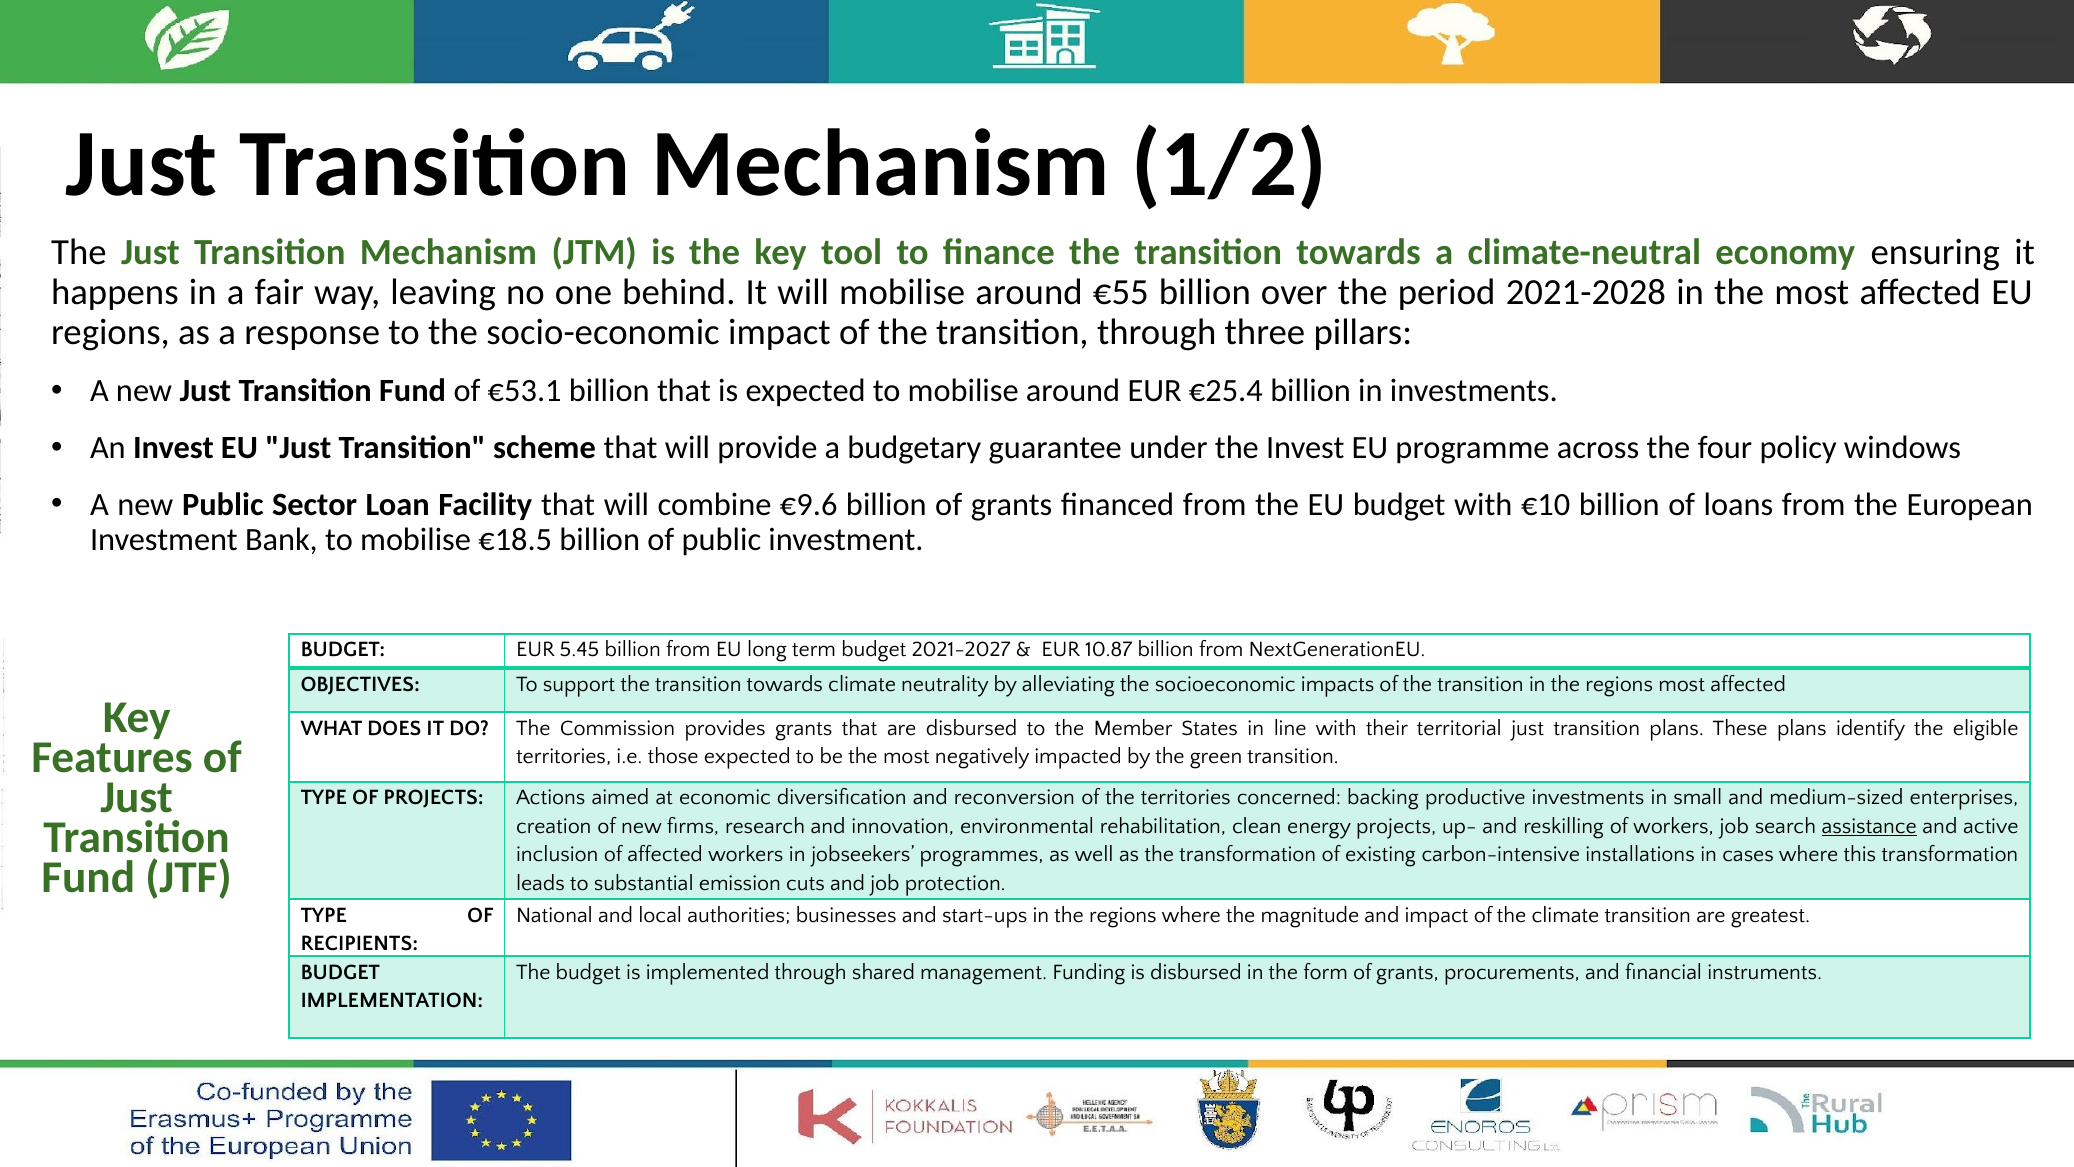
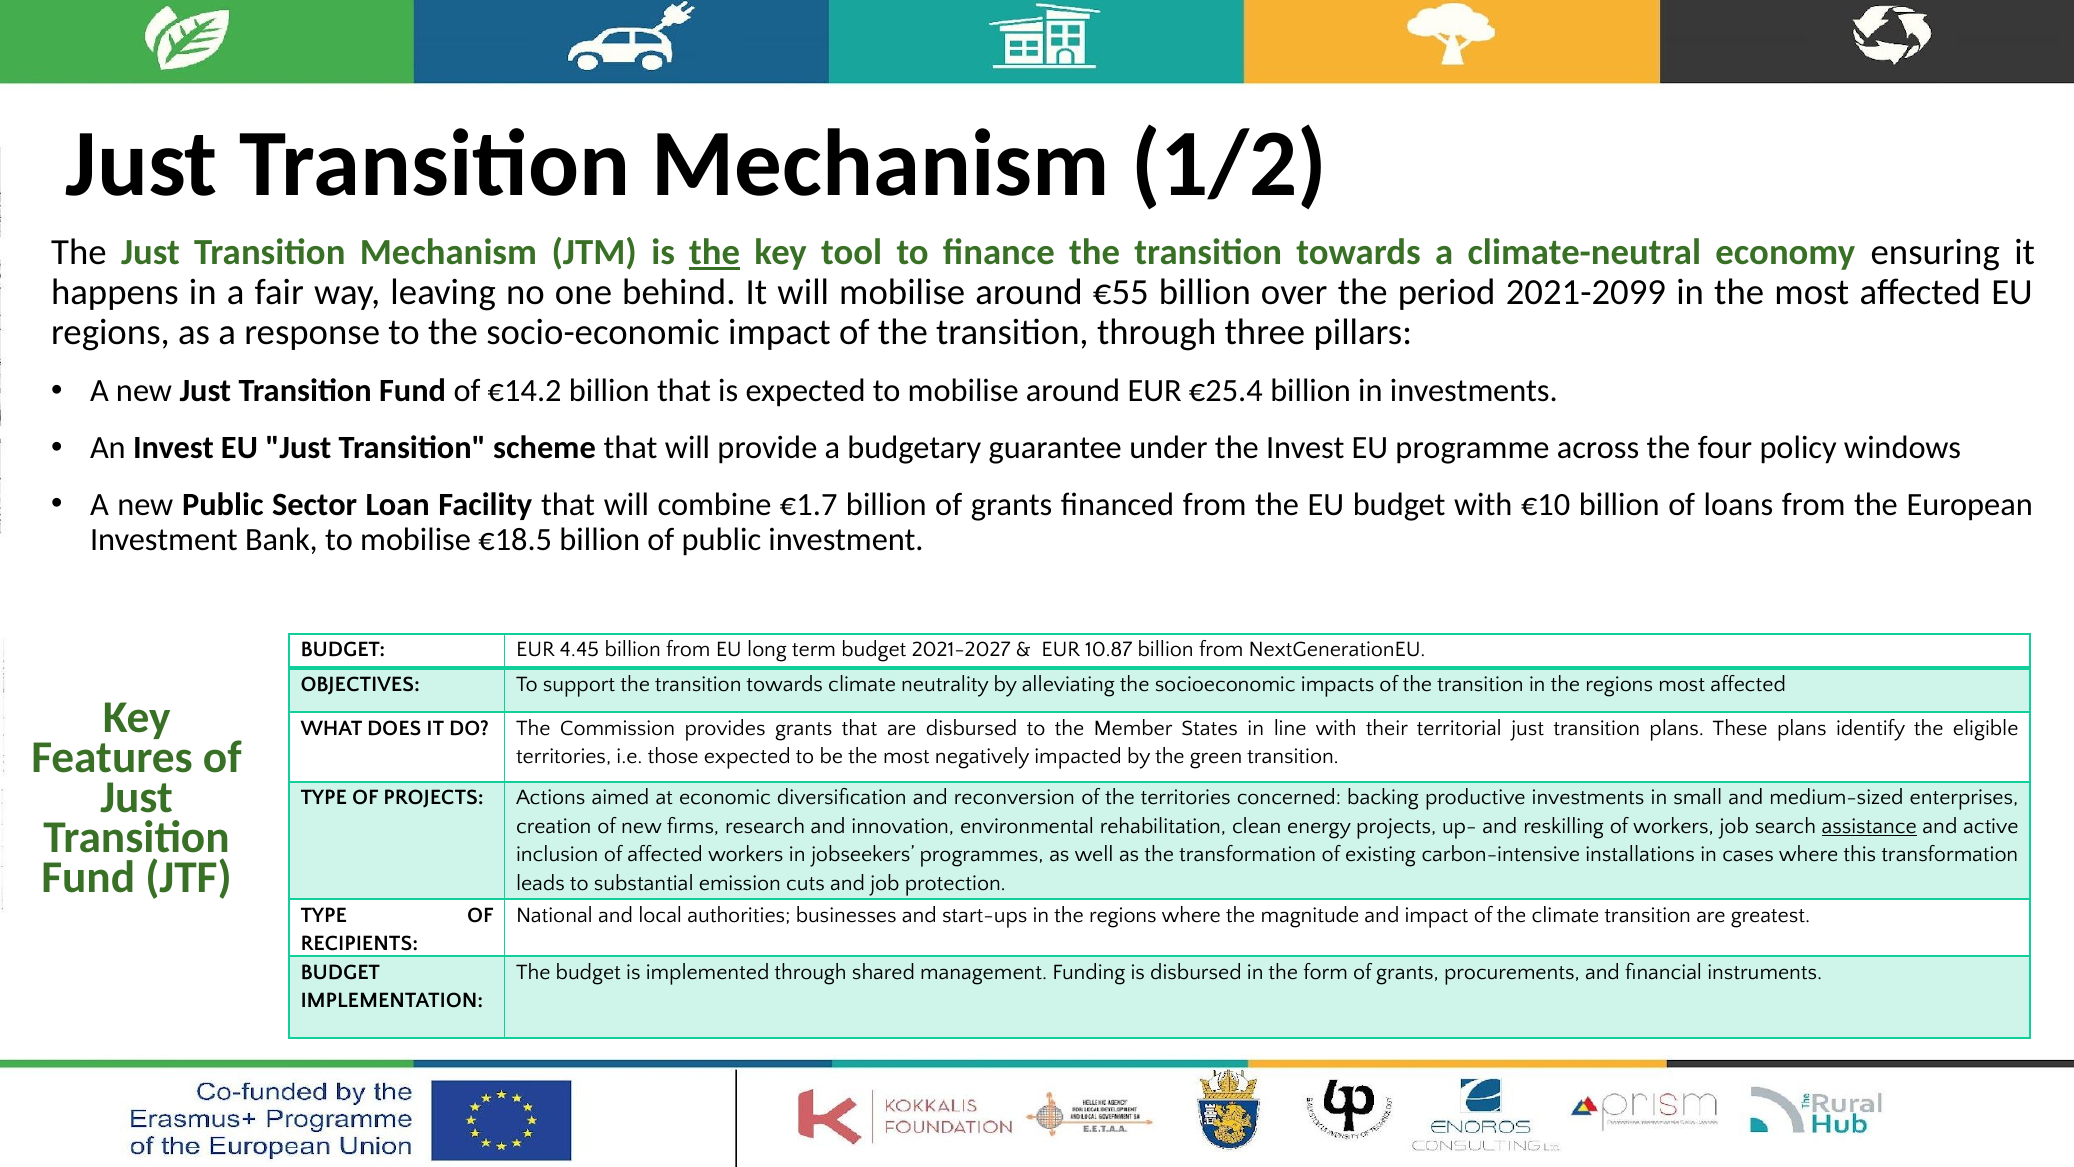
the underline: none -> present (715, 253)
2021-2028: 2021-2028 -> 2021-2099 (1586, 292)
€53.1: €53.1 -> €14.2 (525, 391)
€9.6: €9.6 -> €1.7 (809, 504)
5.45: 5.45 -> 4.45 (579, 650)
